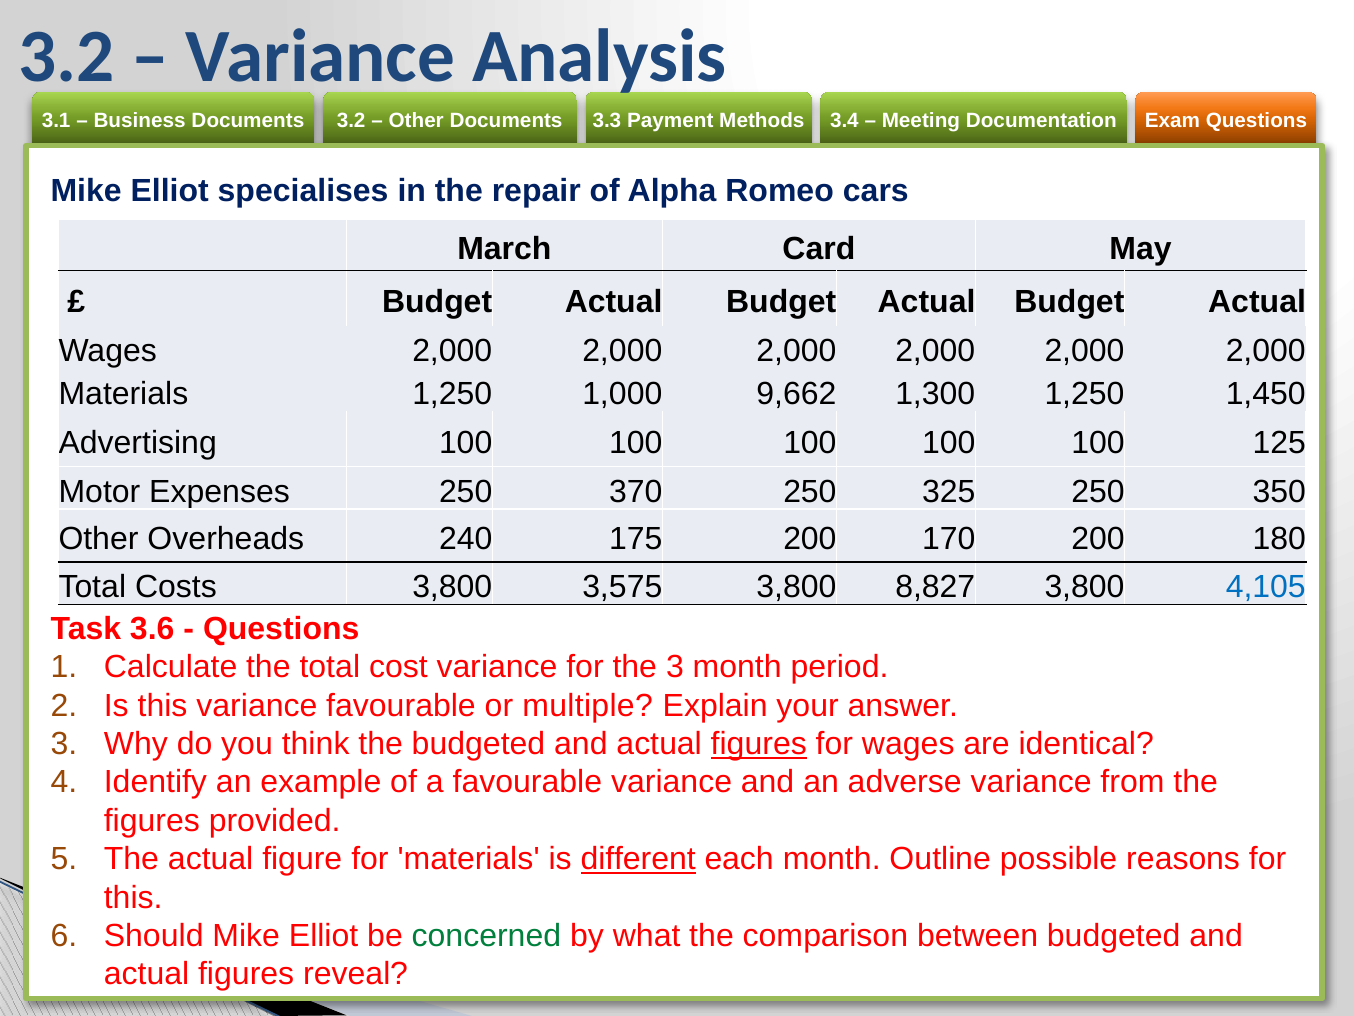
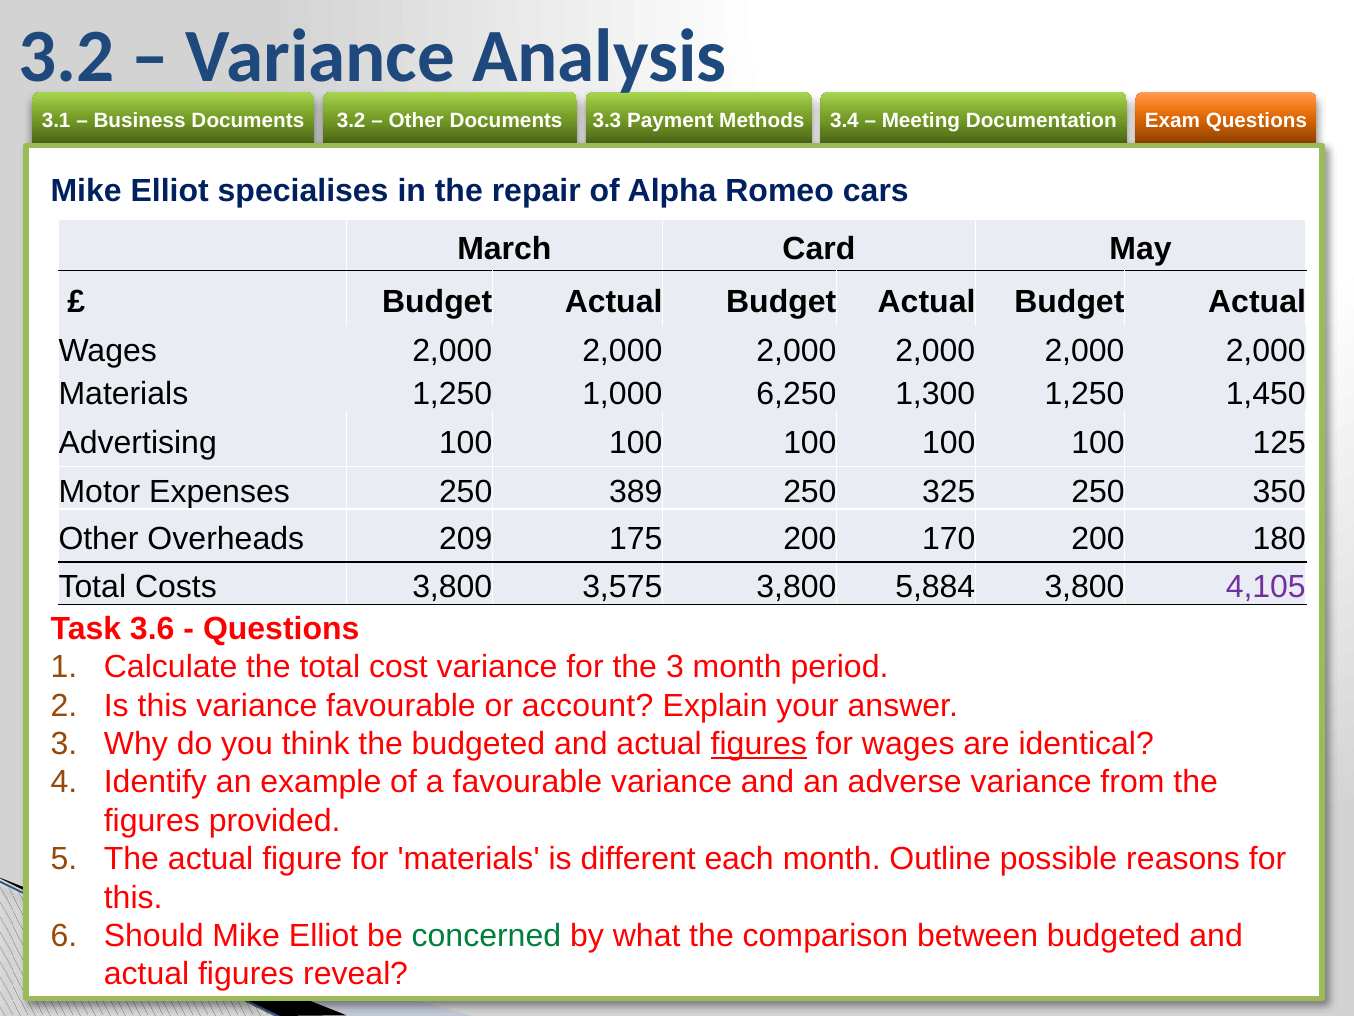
9,662: 9,662 -> 6,250 (796, 393)
370: 370 -> 389 (636, 491)
240: 240 -> 209 (466, 539)
8,827: 8,827 -> 5,884 (935, 587)
4,105 colour: blue -> purple (1266, 587)
multiple: multiple -> account (588, 705)
different underline: present -> none (638, 859)
